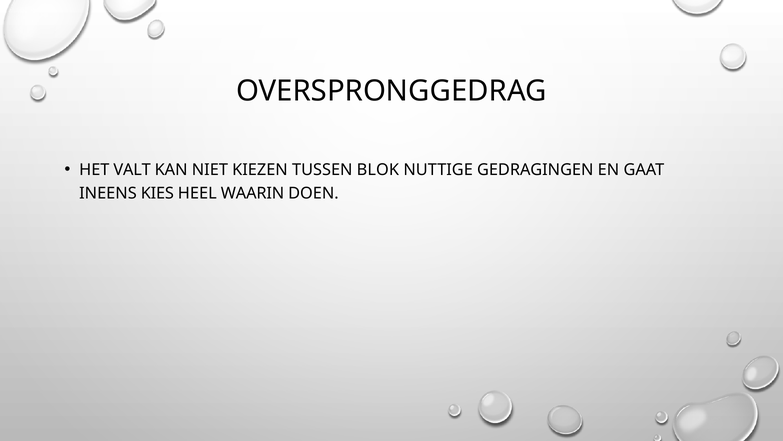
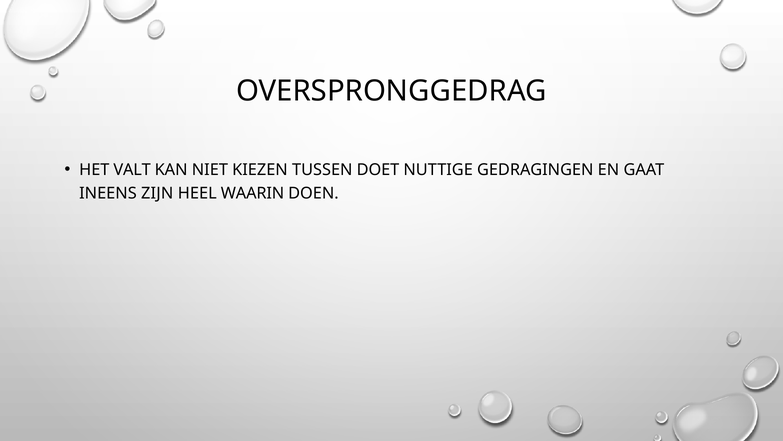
BLOK: BLOK -> DOET (378, 170)
KIES: KIES -> ZIJN (157, 193)
